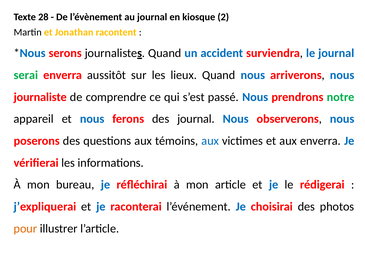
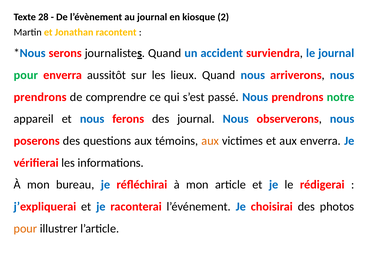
serai: serai -> pour (26, 75)
journaliste: journaliste -> prendrons (40, 97)
aux colour: blue -> orange (210, 141)
